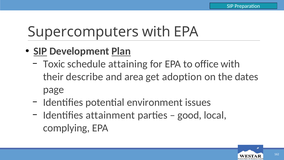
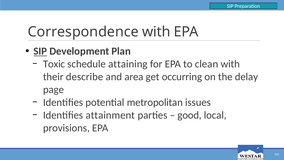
Supercomputers: Supercomputers -> Correspondence (83, 32)
Plan underline: present -> none (121, 51)
office: office -> clean (207, 64)
adoption: adoption -> occurring (182, 77)
dates: dates -> delay (246, 77)
environment: environment -> metropolitan (155, 102)
complying: complying -> provisions (66, 128)
